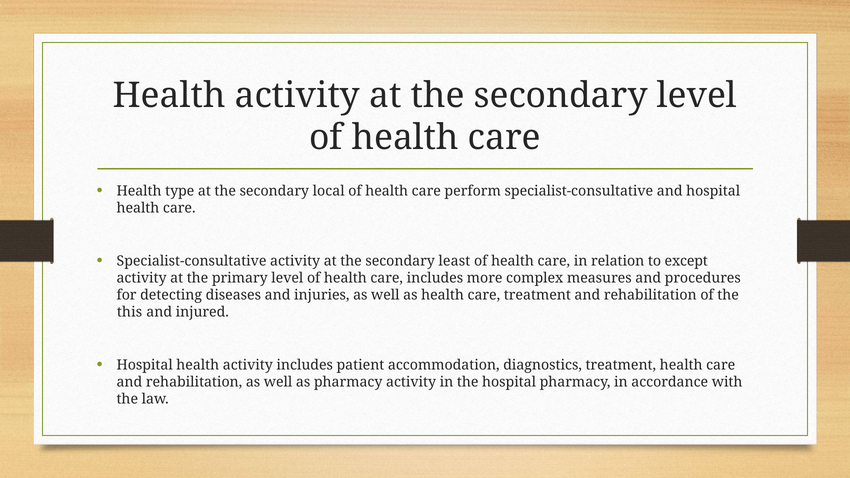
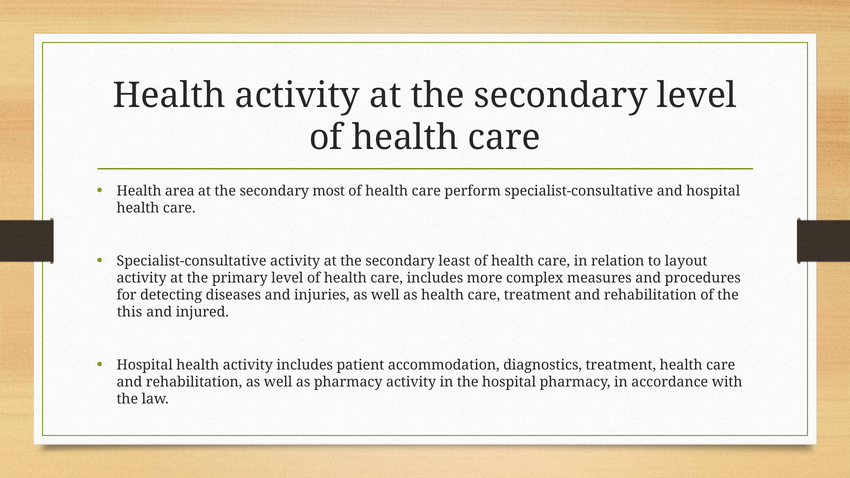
type: type -> area (180, 191)
local: local -> most (329, 191)
except: except -> layout (686, 261)
